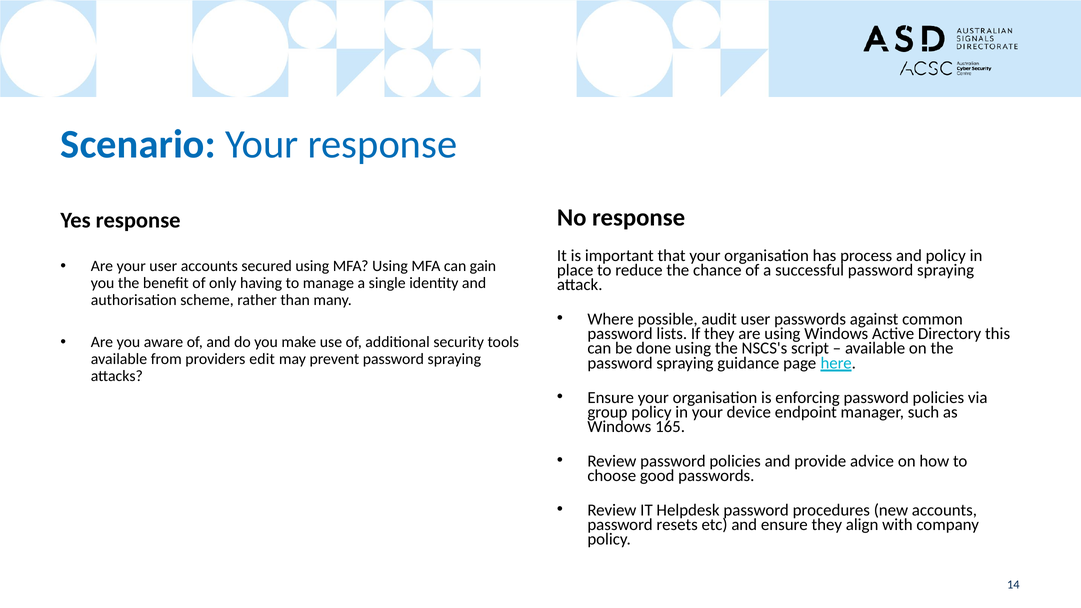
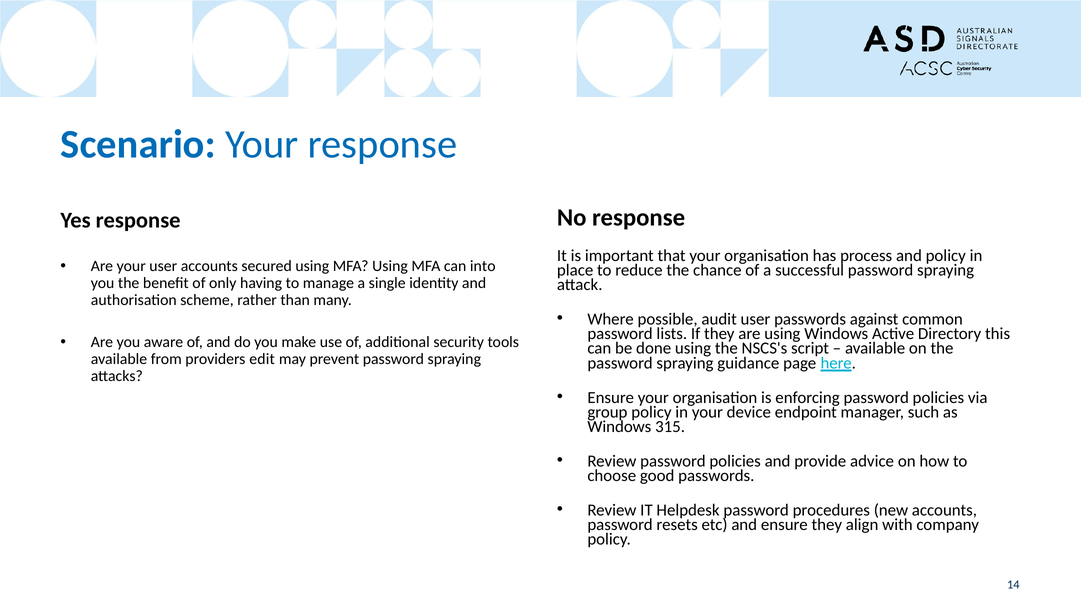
gain: gain -> into (483, 266)
165: 165 -> 315 (670, 427)
